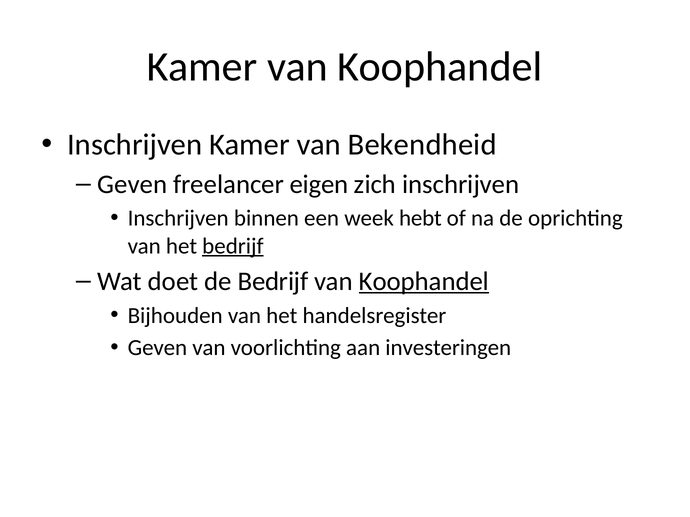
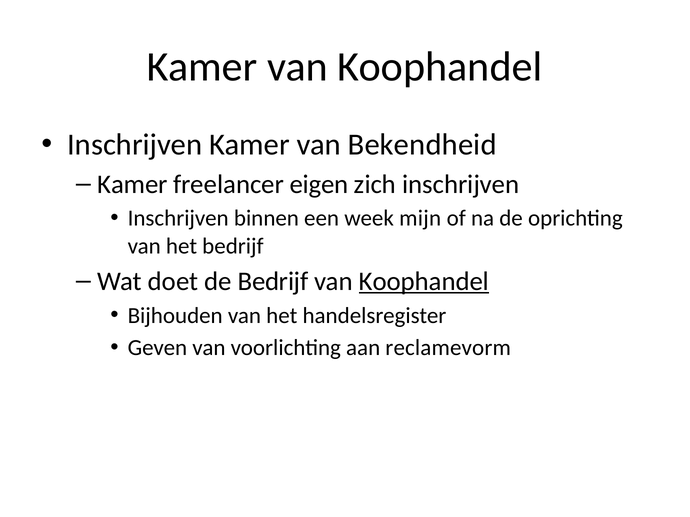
Geven: Geven -> Kamer (132, 184)
hebt: hebt -> mijn (420, 219)
bedrijf underline: present -> none (233, 246)
investeringen: investeringen -> reclamevorm (448, 348)
